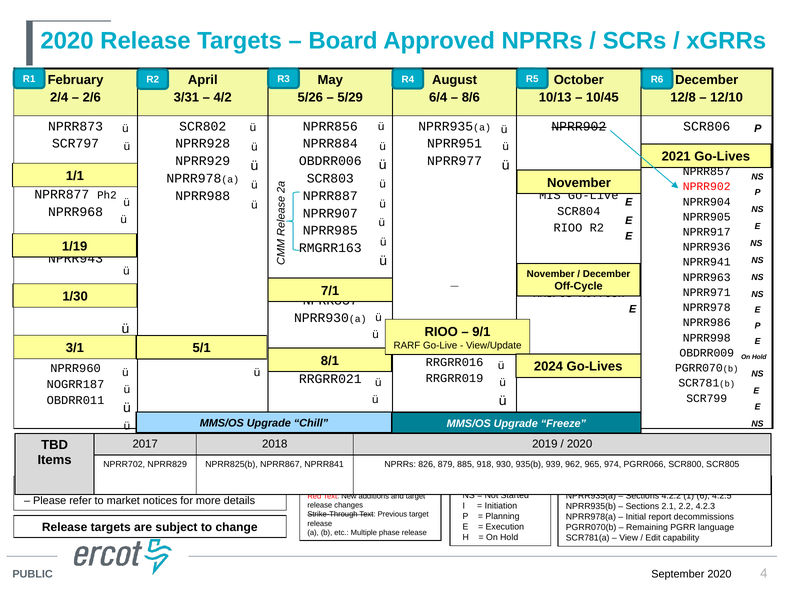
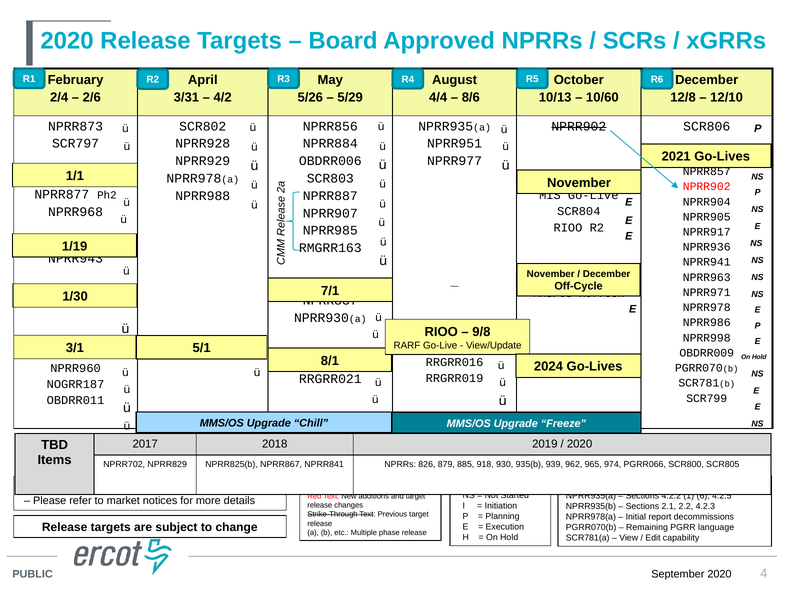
6/4: 6/4 -> 4/4 (438, 97)
10/45: 10/45 -> 10/60 (602, 97)
9/1: 9/1 -> 9/8 (481, 332)
